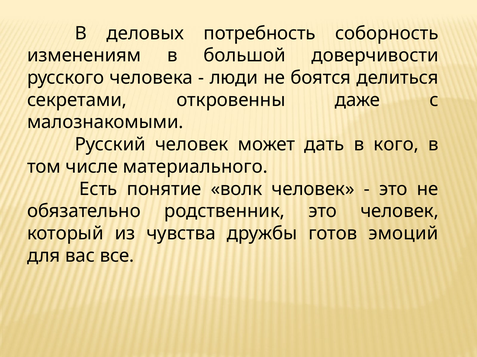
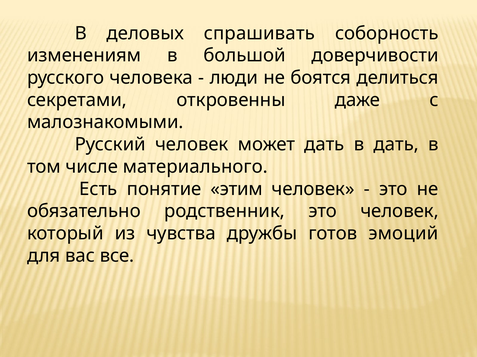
потребность: потребность -> спрашивать (259, 33)
в кого: кого -> дать (396, 145)
волк: волк -> этим (237, 189)
